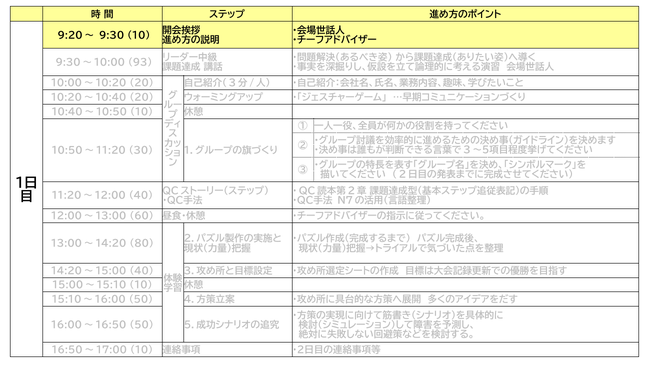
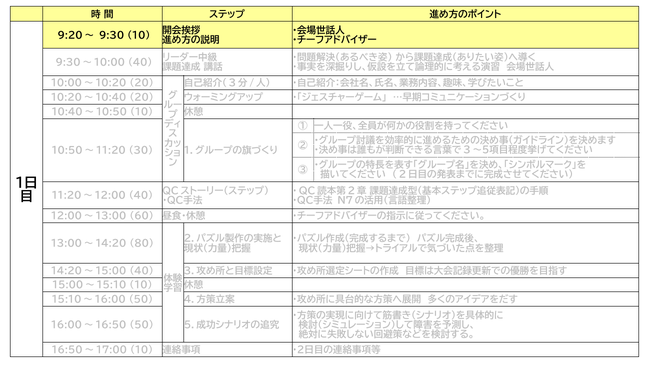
9:30～10:00 93: 93 -> 40 (140, 63)
